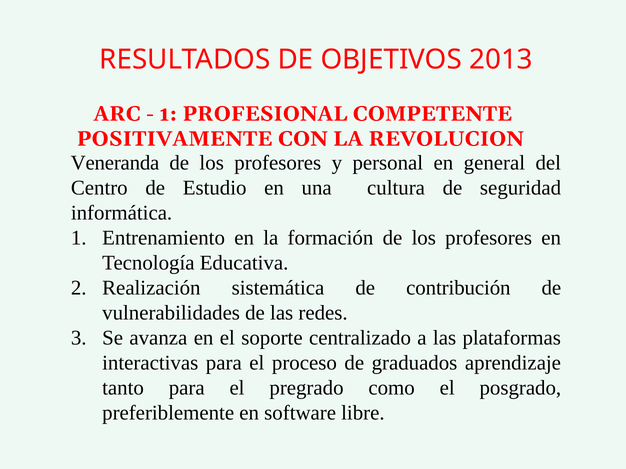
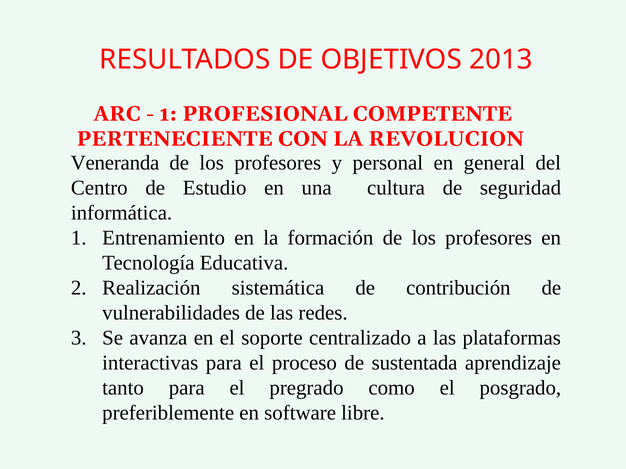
POSITIVAMENTE: POSITIVAMENTE -> PERTENECIENTE (175, 139)
graduados: graduados -> sustentada (415, 363)
